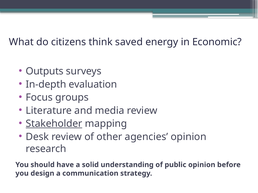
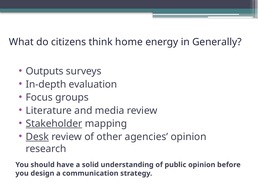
saved: saved -> home (129, 42)
Economic: Economic -> Generally (217, 42)
Desk underline: none -> present (37, 137)
